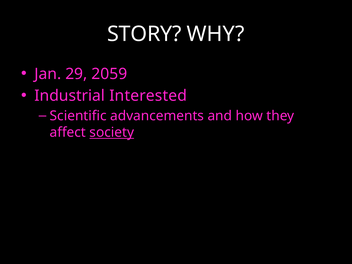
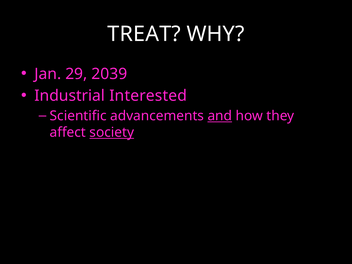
STORY: STORY -> TREAT (144, 34)
2059: 2059 -> 2039 (109, 74)
and underline: none -> present (220, 116)
